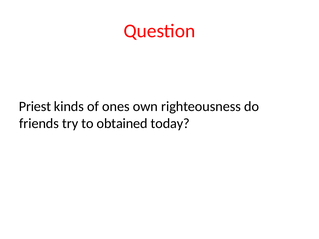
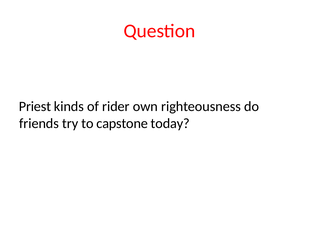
ones: ones -> rider (116, 107)
obtained: obtained -> capstone (122, 124)
